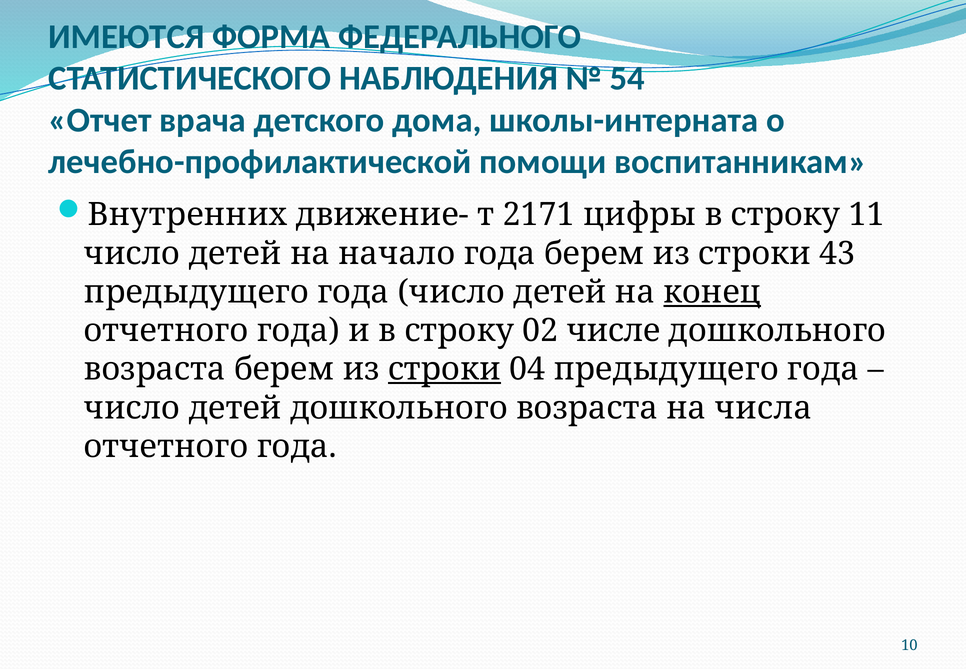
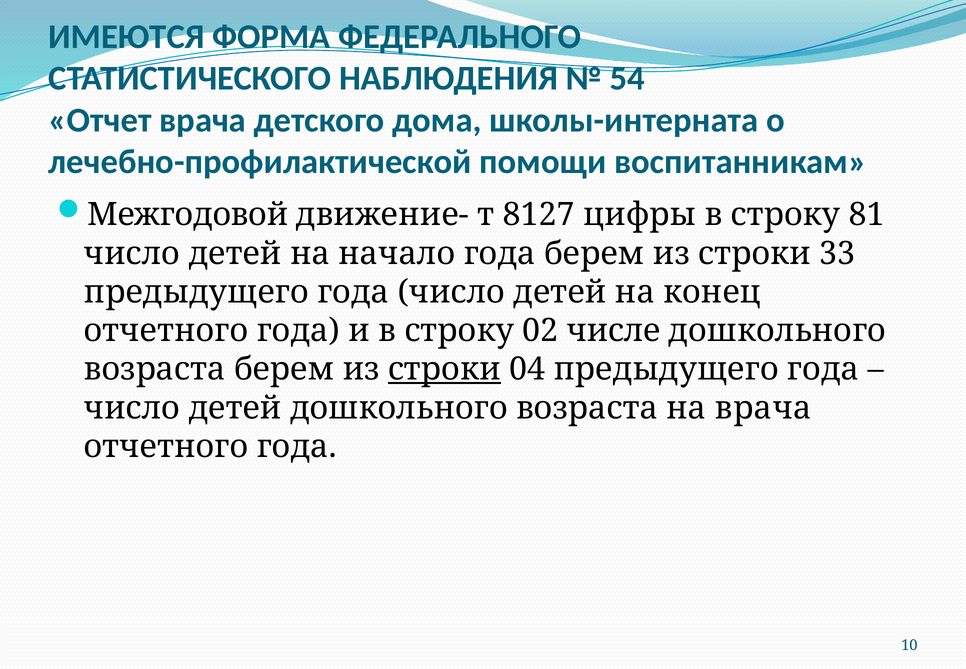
Внутренних: Внутренних -> Межгодовой (188, 215)
2171: 2171 -> 8127 (539, 215)
11: 11 -> 81 (867, 215)
43: 43 -> 33 (837, 253)
конец underline: present -> none (712, 292)
на числа: числа -> врача (763, 408)
